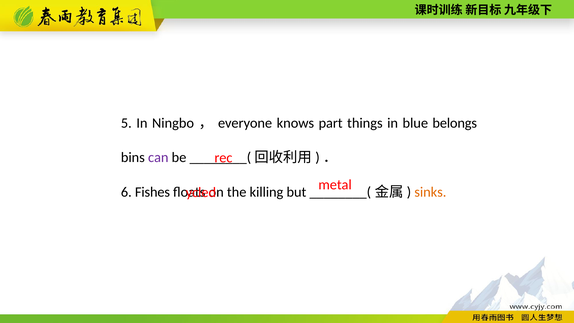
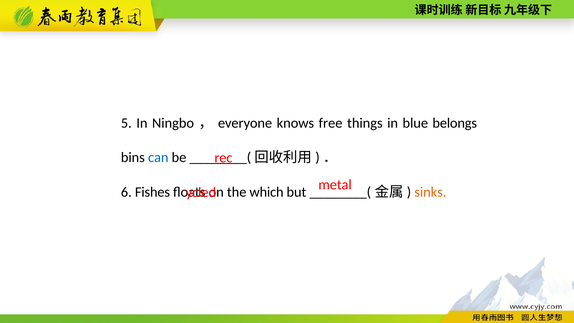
part: part -> free (331, 123)
can colour: purple -> blue (158, 157)
killing: killing -> which (267, 192)
